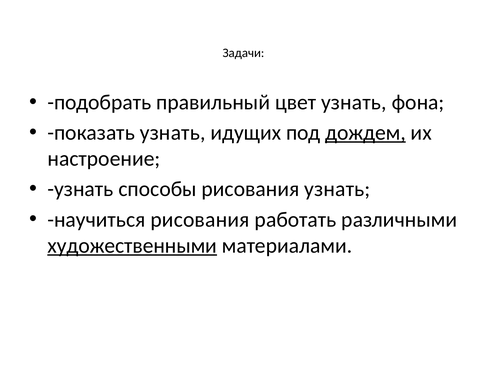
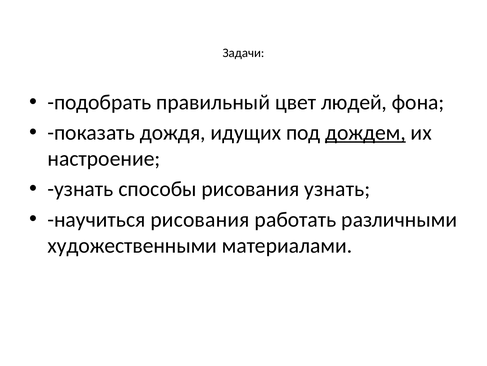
цвет узнать: узнать -> людей (354, 102)
показать узнать: узнать -> дождя (173, 132)
художественными underline: present -> none (132, 245)
